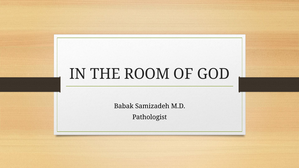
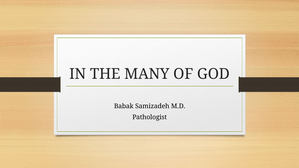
ROOM: ROOM -> MANY (147, 74)
